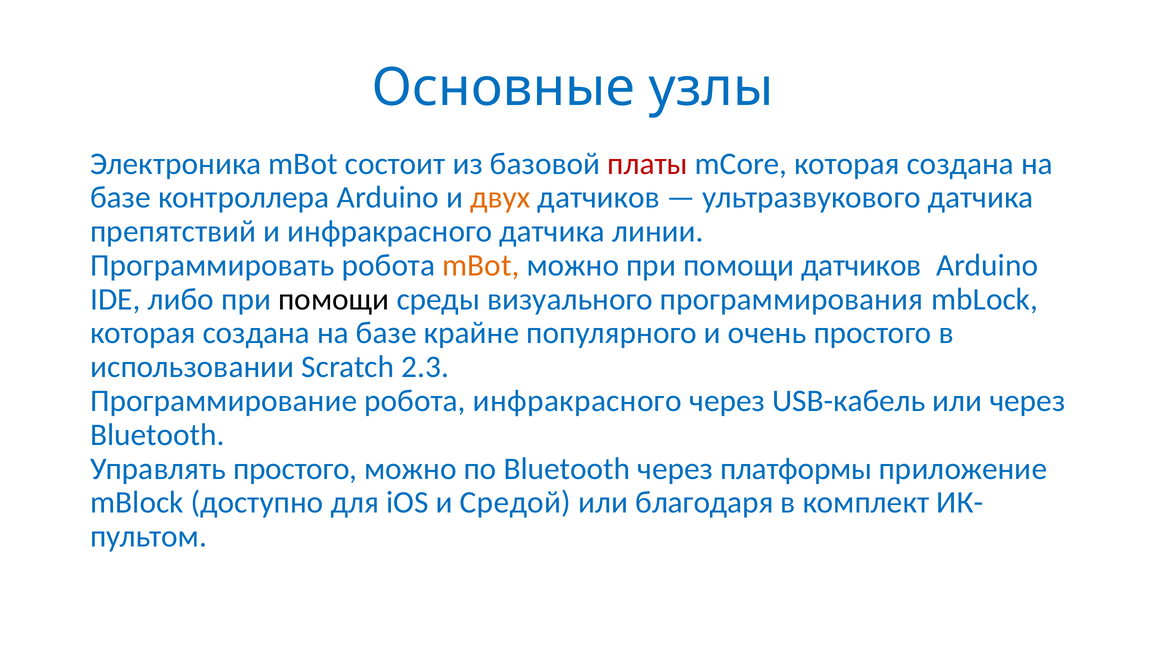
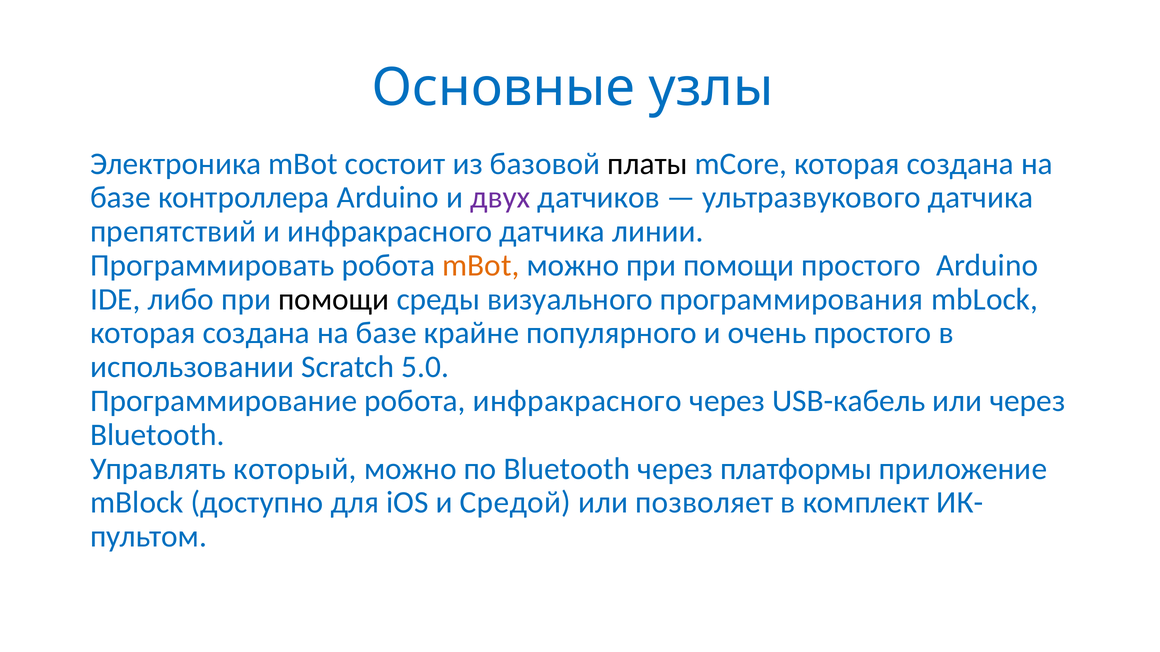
платы colour: red -> black (647, 164)
двух colour: orange -> purple (500, 198)
помощи датчиков: датчиков -> простого (861, 266)
2.3: 2.3 -> 5.0 (425, 367)
Управлять простого: простого -> который (295, 469)
благодаря: благодаря -> позволяет (704, 503)
